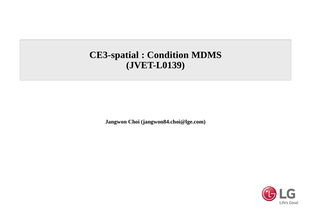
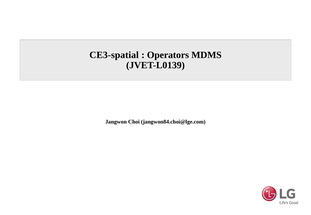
Condition: Condition -> Operators (168, 55)
